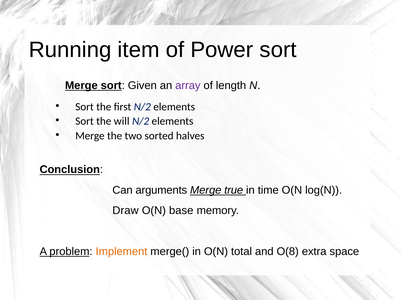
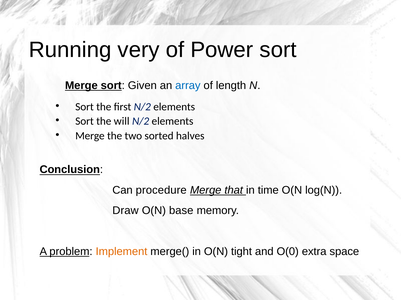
item: item -> very (139, 50)
array colour: purple -> blue (188, 86)
arguments: arguments -> procedure (161, 191)
true: true -> that (234, 191)
total: total -> tight (242, 252)
O(8: O(8 -> O(0 (288, 252)
